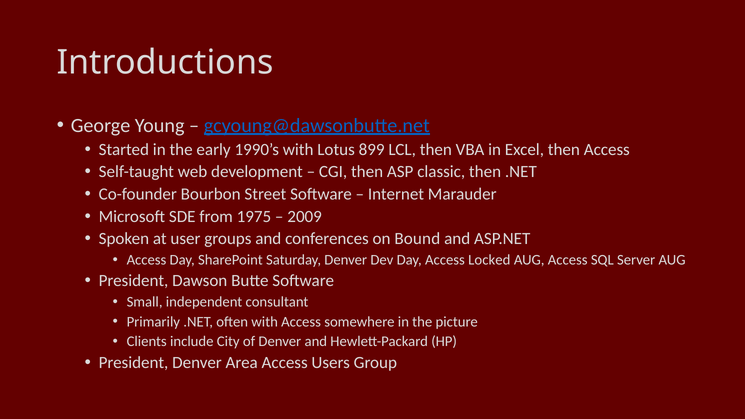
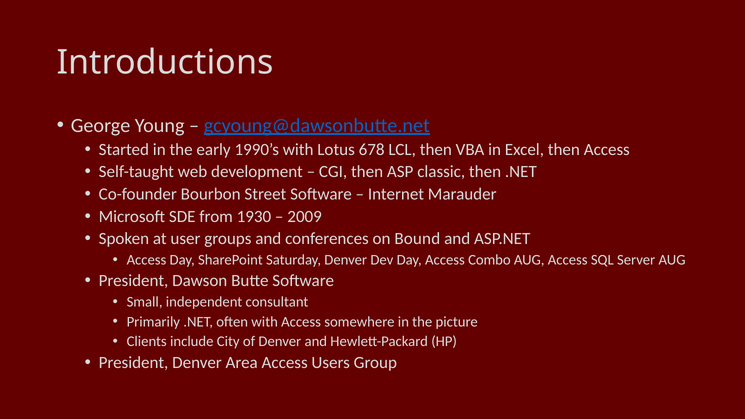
899: 899 -> 678 (372, 150)
1975: 1975 -> 1930 (254, 216)
Locked: Locked -> Combo (489, 260)
